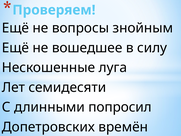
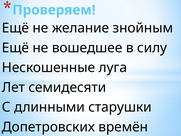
вопросы: вопросы -> желание (80, 28)
попросил: попросил -> старушки (120, 107)
